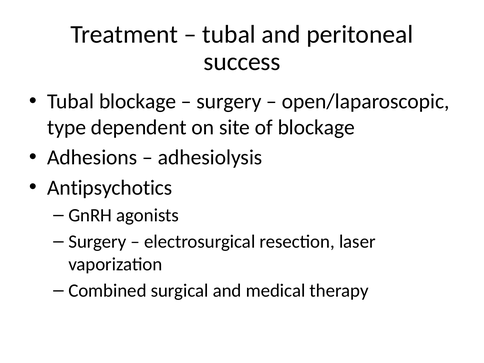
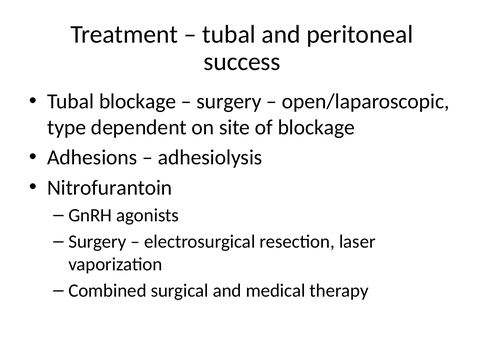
Antipsychotics: Antipsychotics -> Nitrofurantoin (110, 188)
